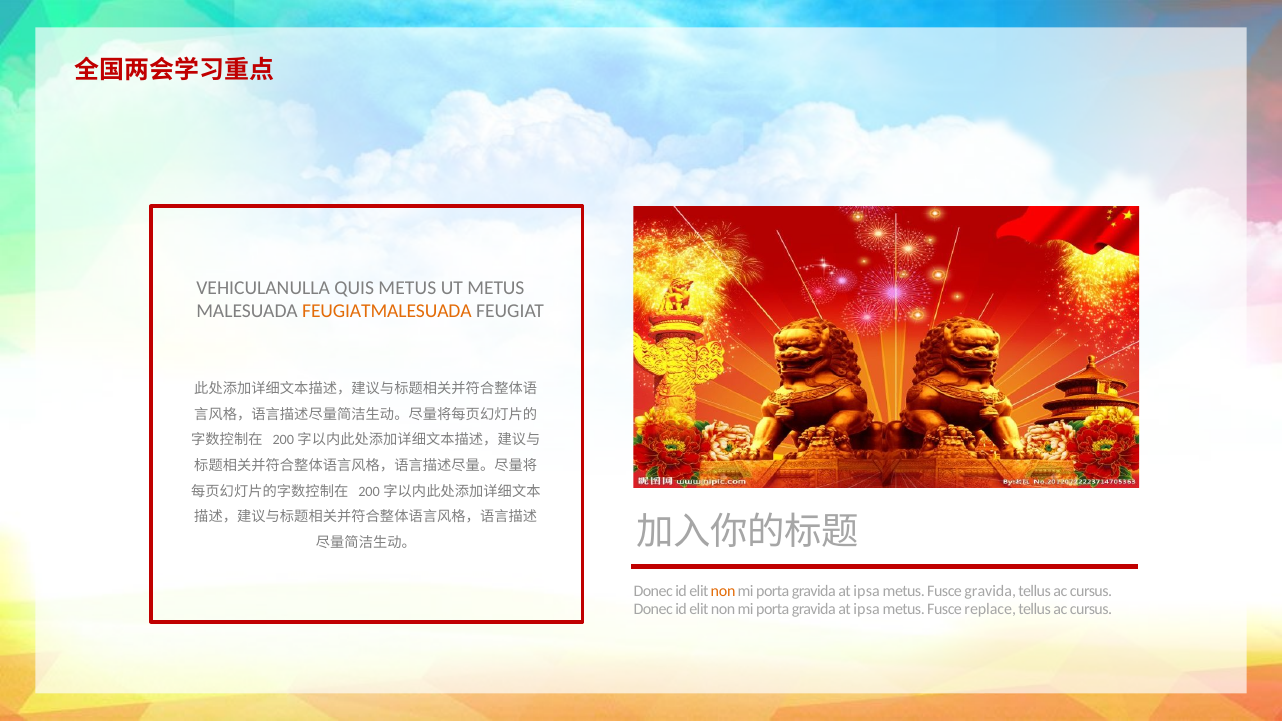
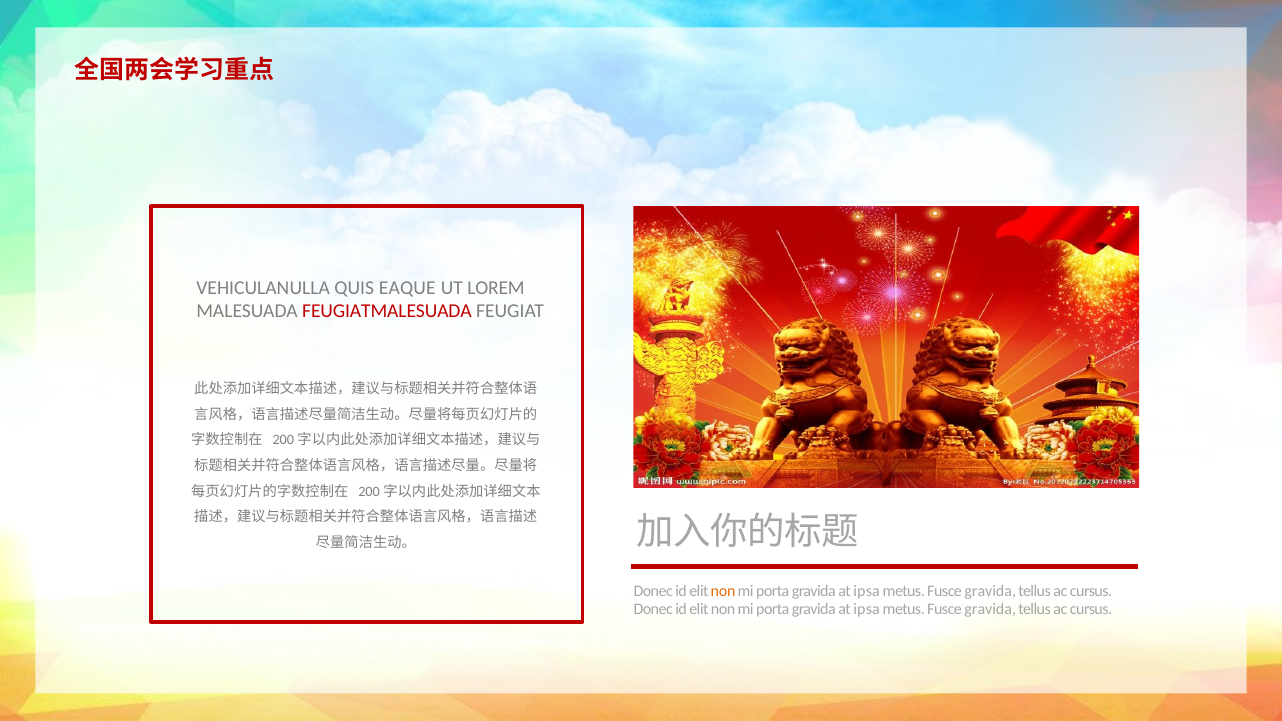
QUIS METUS: METUS -> EAQUE (407, 288)
UT METUS: METUS -> LOREM (496, 288)
FEUGIATMALESUADA colour: orange -> red (387, 311)
replace: replace -> gravida (990, 609)
